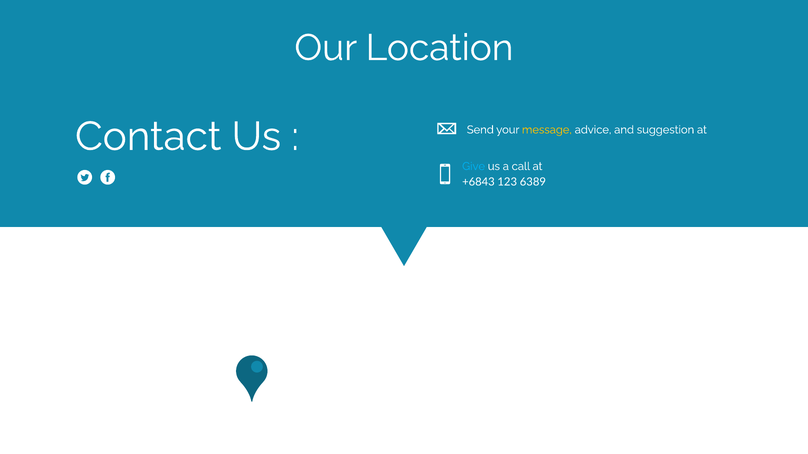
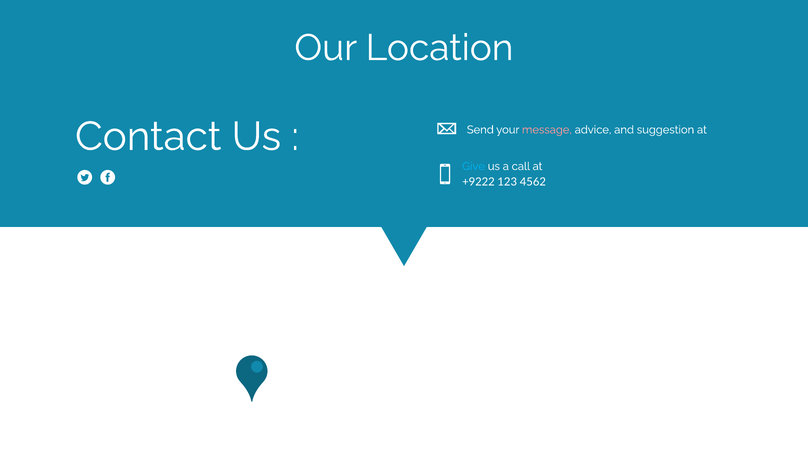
message colour: yellow -> pink (547, 130)
+6843: +6843 -> +9222 (478, 182)
6389: 6389 -> 4562 (533, 182)
